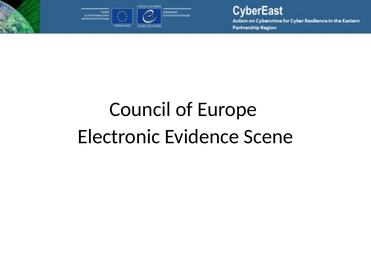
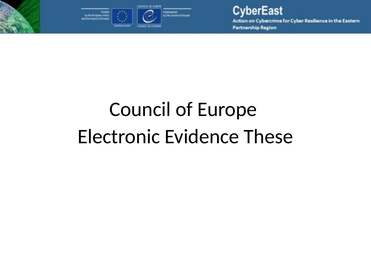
Scene: Scene -> These (268, 137)
